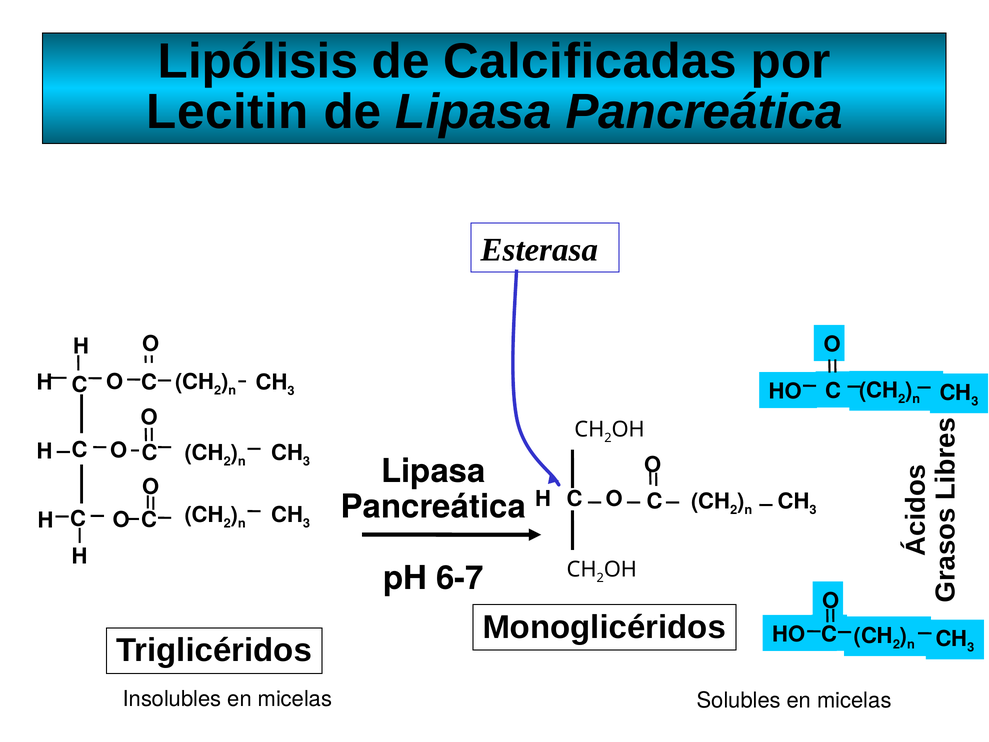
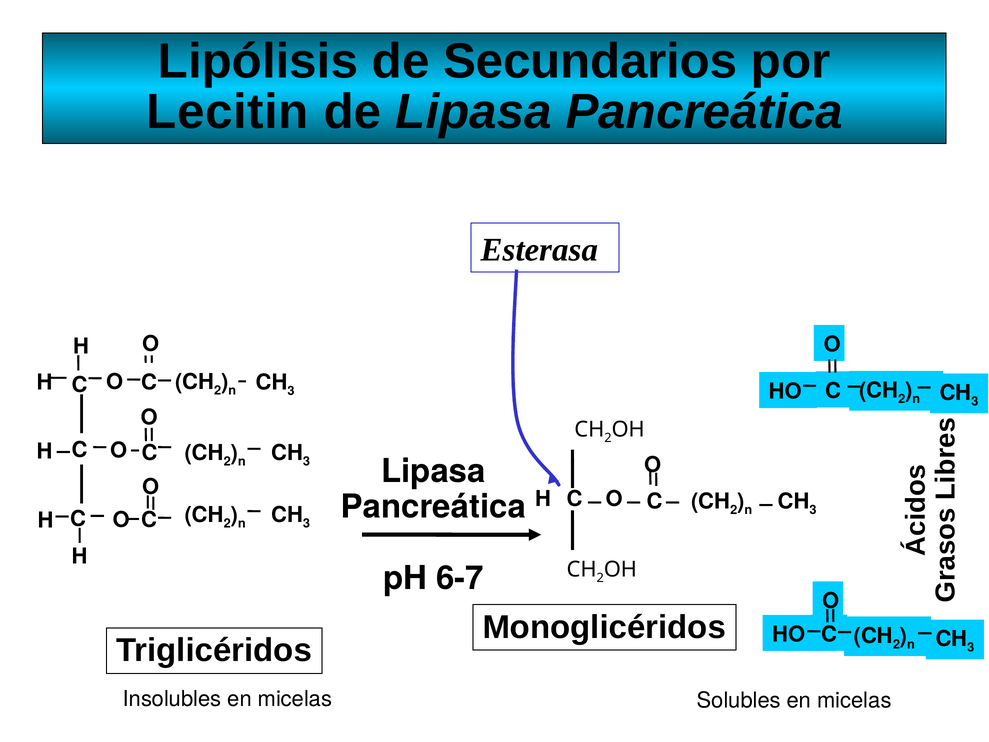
Calcificadas: Calcificadas -> Secundarios (590, 62)
